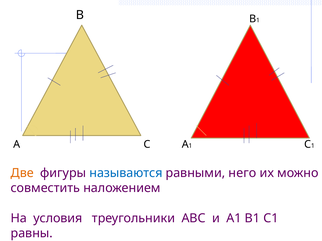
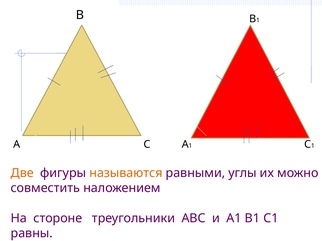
называются colour: blue -> orange (126, 173)
него: него -> углы (243, 173)
условия: условия -> стороне (58, 219)
